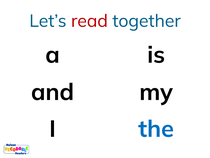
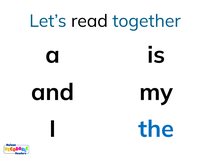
read colour: red -> black (89, 21)
